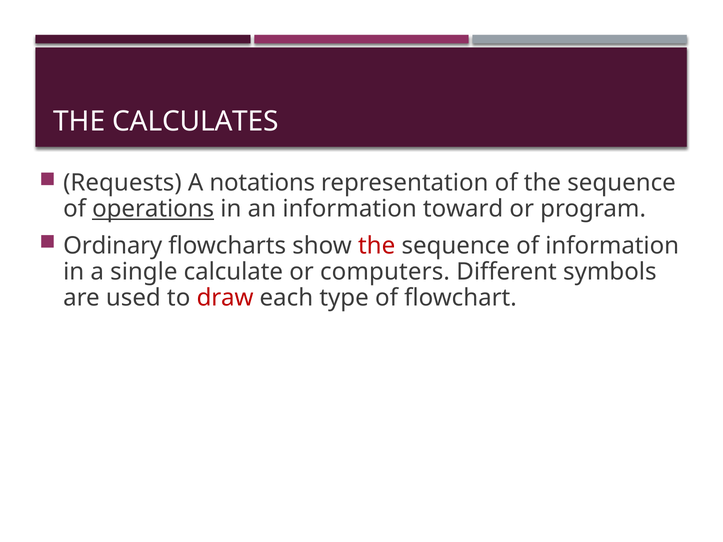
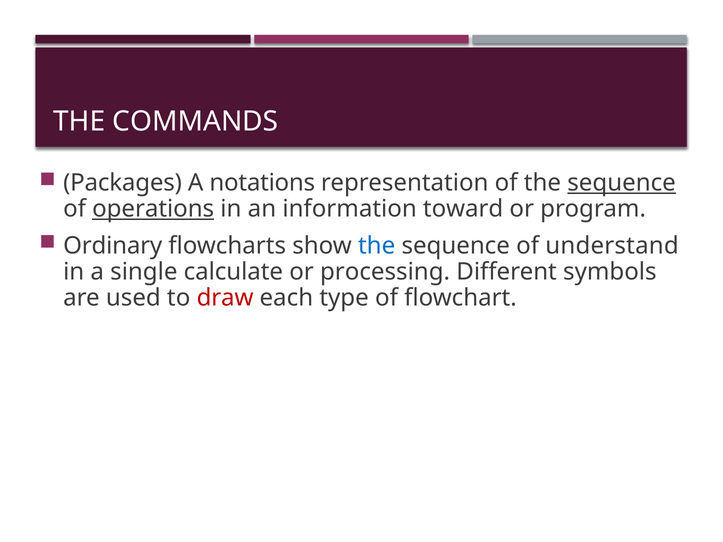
CALCULATES: CALCULATES -> COMMANDS (195, 121)
Requests: Requests -> Packages (123, 183)
sequence underline: none -> present (622, 183)
the colour: red -> blue (377, 246)
of information: information -> understand (612, 246)
computers: computers -> processing (385, 272)
